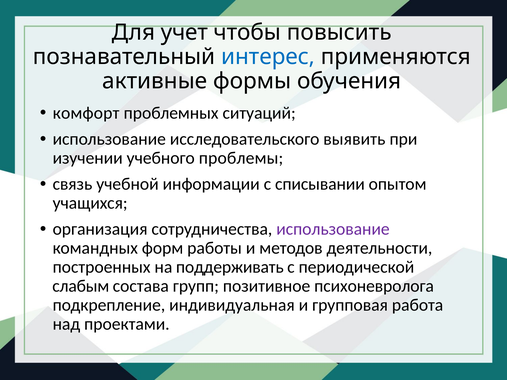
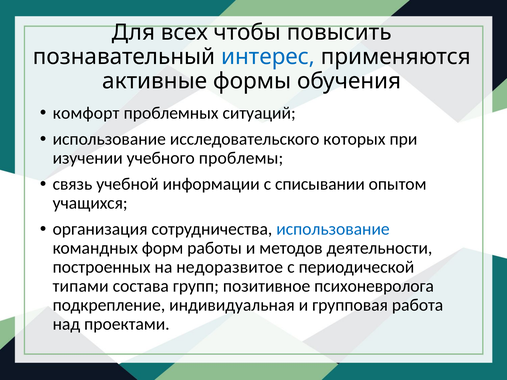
учет: учет -> всех (184, 32)
выявить: выявить -> которых (354, 139)
использование colour: purple -> blue (333, 229)
поддерживать: поддерживать -> недоразвитое (230, 267)
слабым: слабым -> типами (81, 286)
